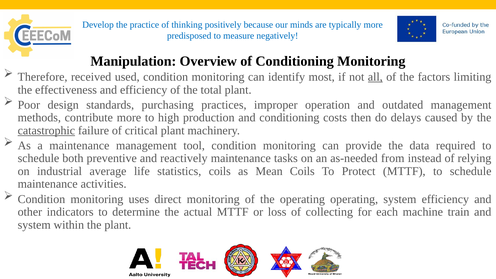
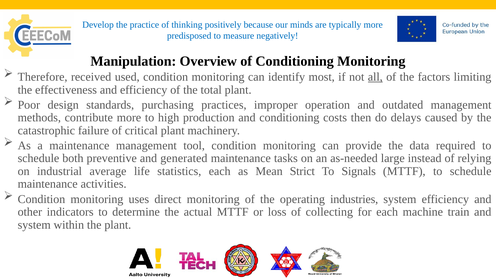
catastrophic underline: present -> none (46, 131)
reactively: reactively -> generated (184, 158)
from: from -> large (393, 158)
statistics coils: coils -> each (220, 171)
Mean Coils: Coils -> Strict (302, 171)
Protect: Protect -> Signals (359, 171)
operating operating: operating -> industries (354, 199)
